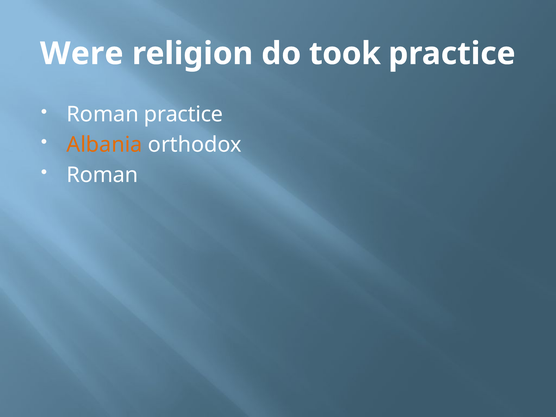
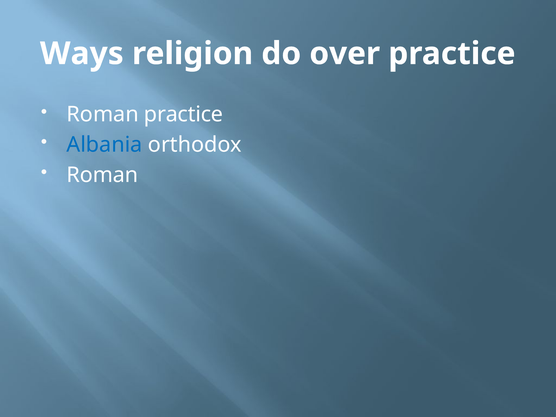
Were: Were -> Ways (82, 54)
took: took -> over (345, 54)
Albania colour: orange -> blue (105, 145)
